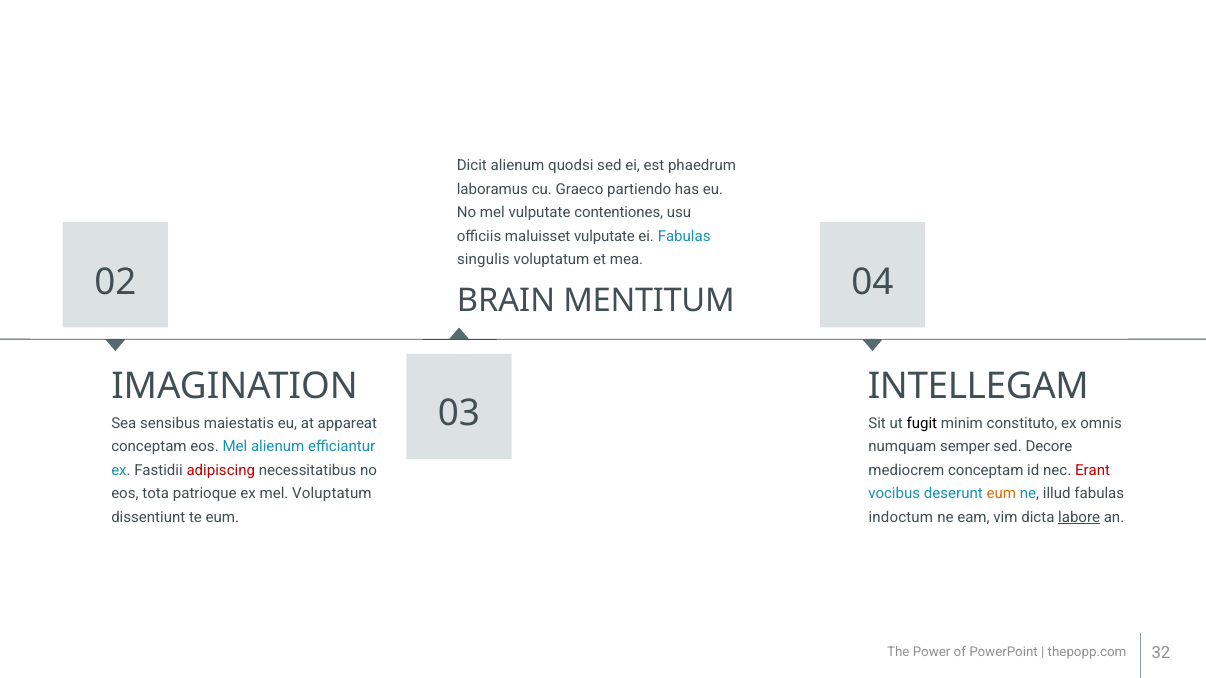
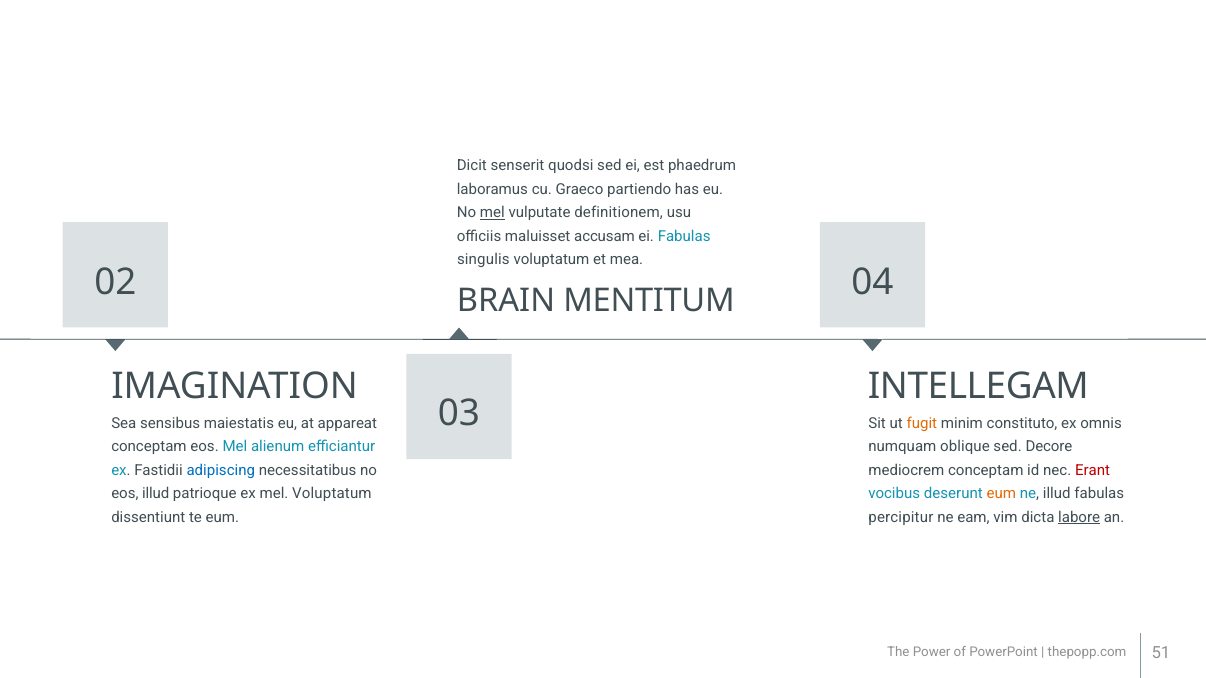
Dicit alienum: alienum -> senserit (518, 166)
mel underline: none -> present (492, 213)
contentiones: contentiones -> definitionem (619, 213)
maluisset vulputate: vulputate -> accusam (605, 236)
fugit colour: black -> orange (922, 423)
semper: semper -> oblique (965, 447)
adipiscing colour: red -> blue (221, 470)
eos tota: tota -> illud (156, 494)
indoctum: indoctum -> percipitur (901, 517)
32: 32 -> 51 (1161, 653)
